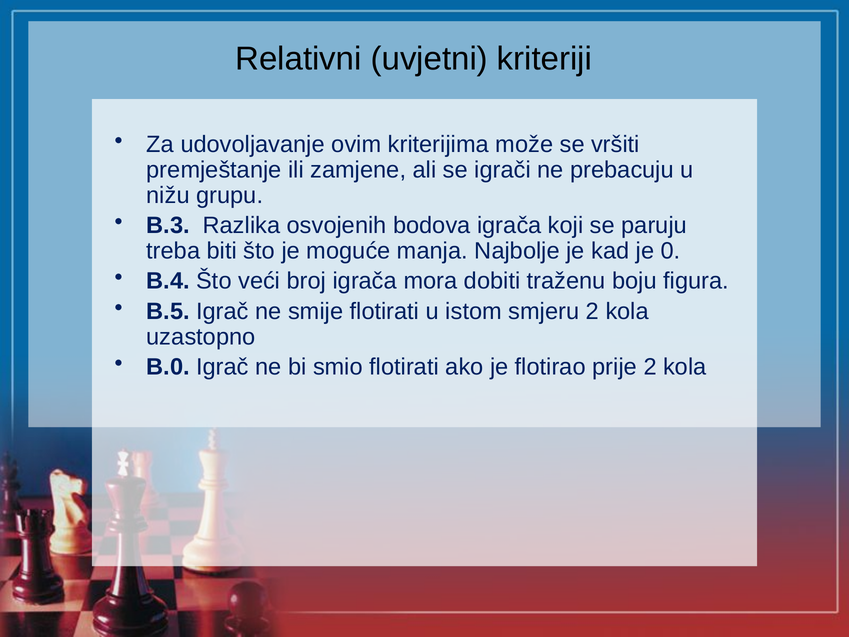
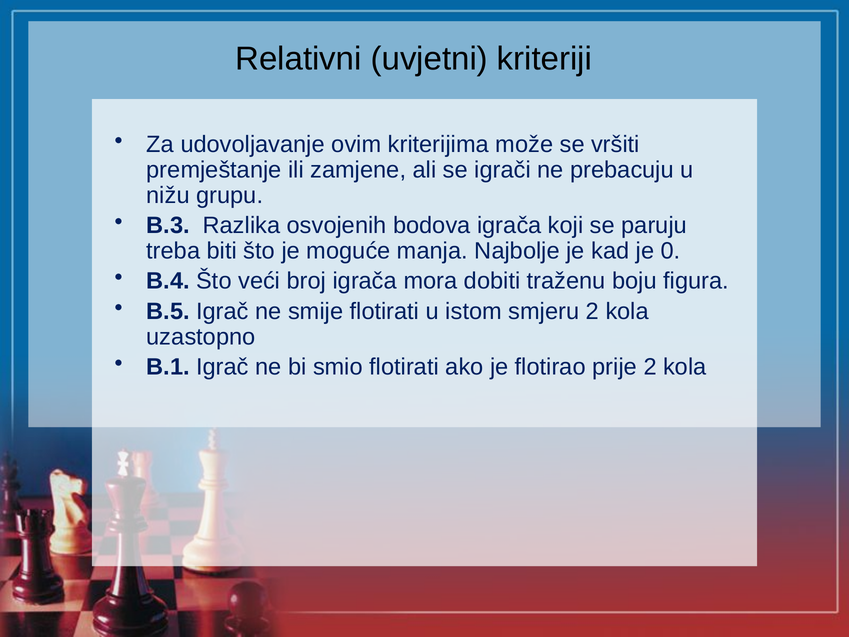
B.0: B.0 -> B.1 (168, 367)
